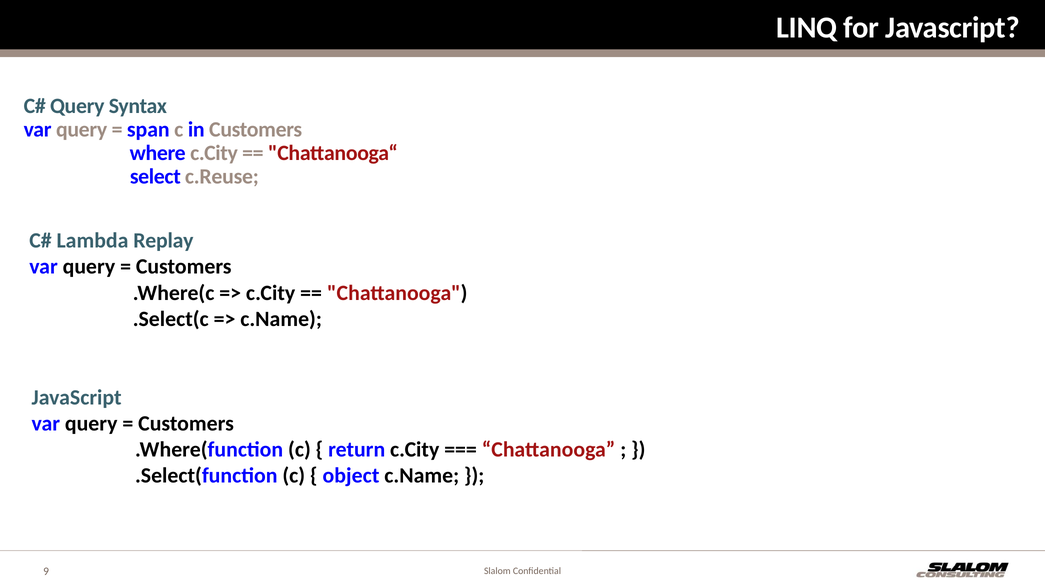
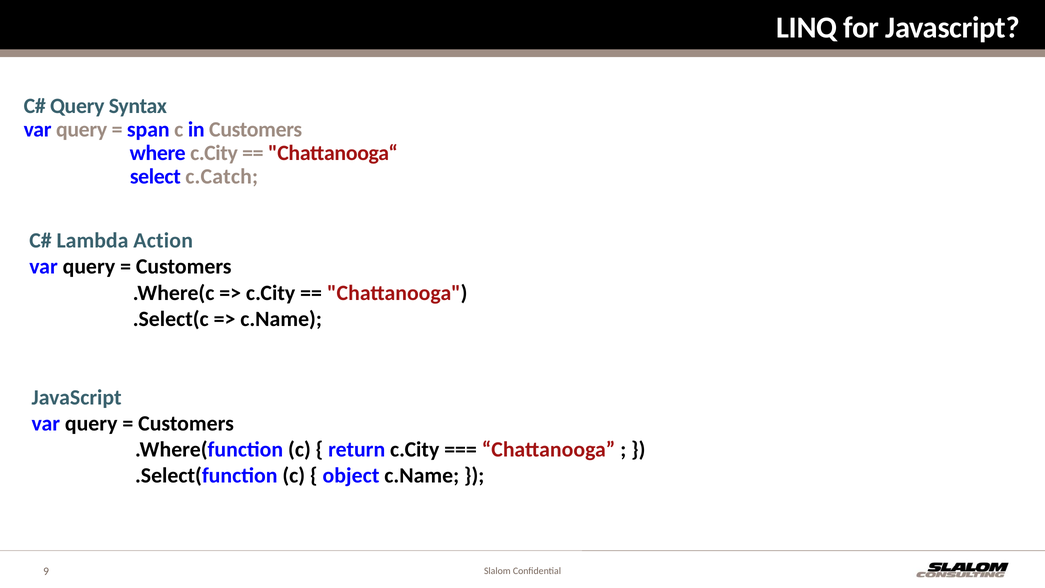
c.Reuse: c.Reuse -> c.Catch (222, 177)
Replay: Replay -> Action (163, 241)
